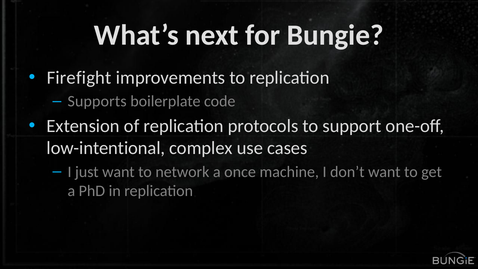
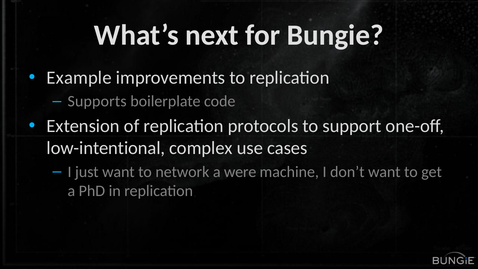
Firefight: Firefight -> Example (79, 78)
once: once -> were (240, 172)
